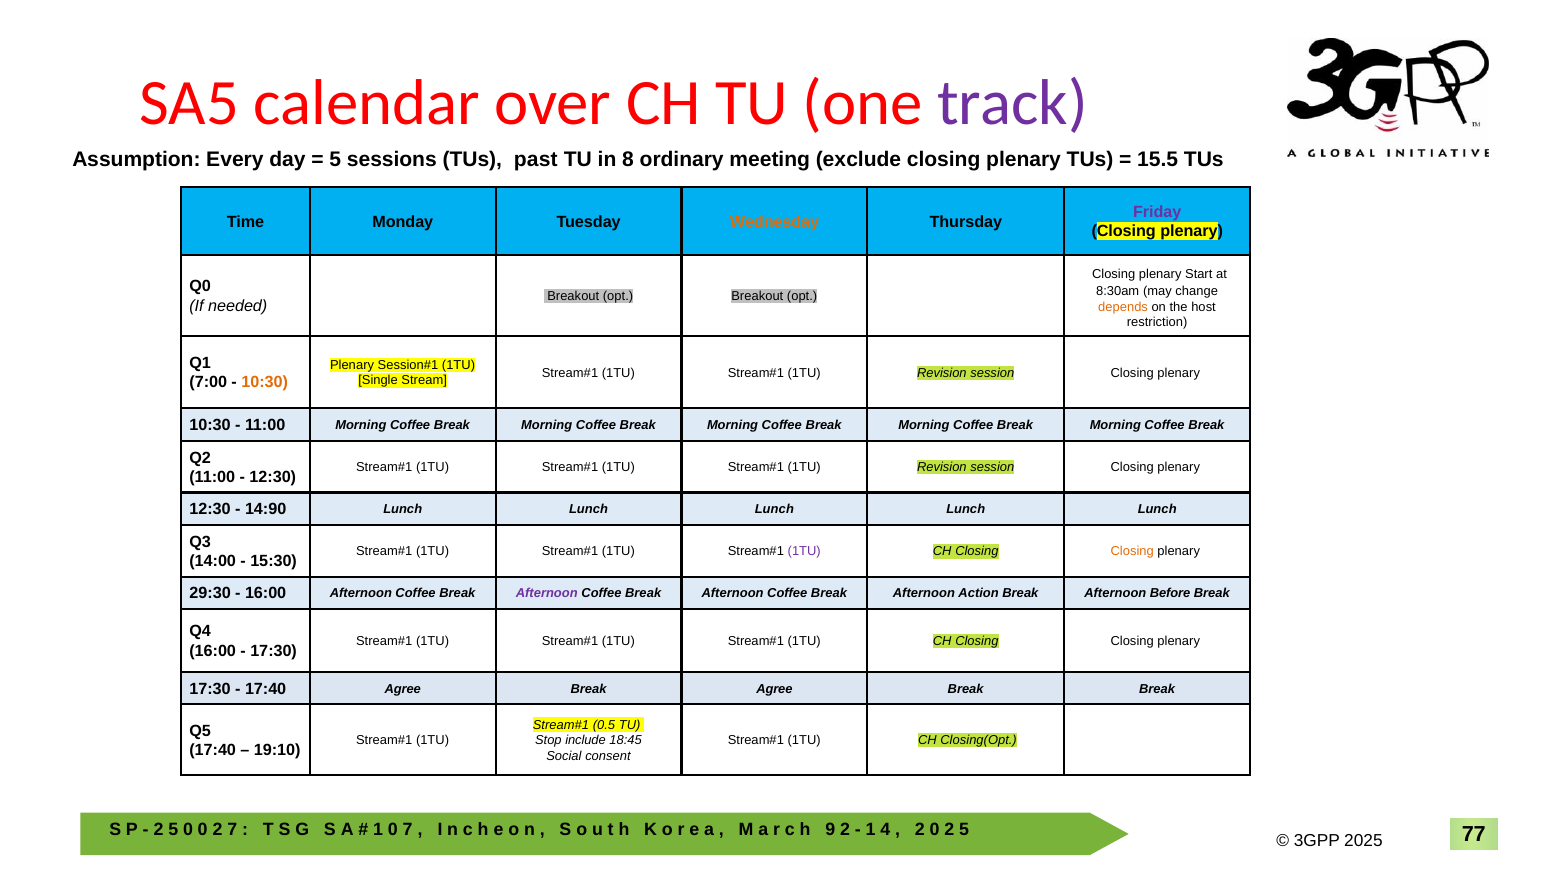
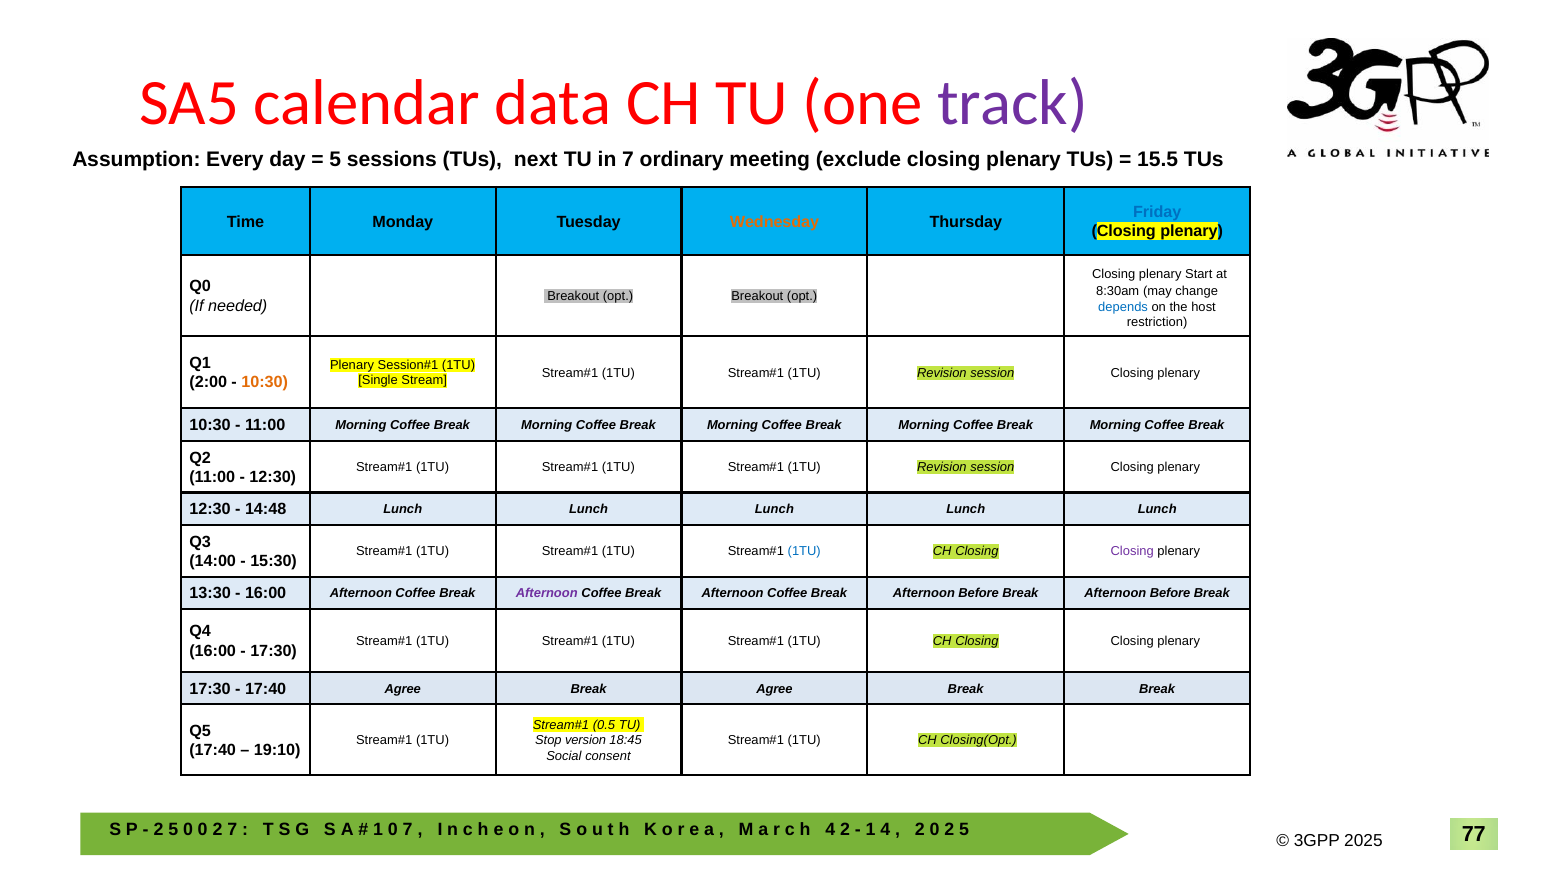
over: over -> data (553, 104)
past: past -> next (536, 160)
in 8: 8 -> 7 (628, 160)
Friday colour: purple -> blue (1157, 212)
depends colour: orange -> blue (1123, 307)
7:00: 7:00 -> 2:00 (208, 383)
14:90: 14:90 -> 14:48 (266, 510)
1TU colour: purple -> blue (804, 552)
Closing colour: orange -> purple (1132, 552)
29:30: 29:30 -> 13:30 (210, 594)
Coffee Break Afternoon Action: Action -> Before (979, 594)
include: include -> version (586, 740)
9: 9 -> 4 (830, 830)
